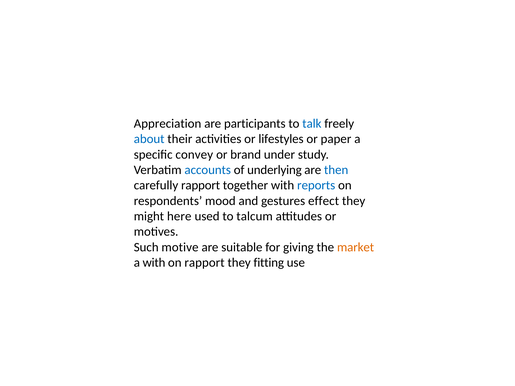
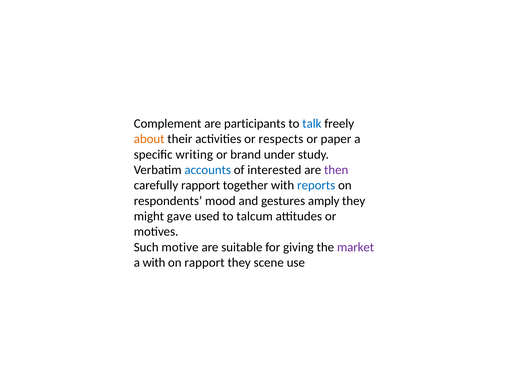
Appreciation: Appreciation -> Complement (168, 124)
about colour: blue -> orange (149, 139)
lifestyles: lifestyles -> respects (281, 139)
convey: convey -> writing (194, 155)
underlying: underlying -> interested (274, 170)
then colour: blue -> purple (336, 170)
effect: effect -> amply (324, 201)
here: here -> gave (179, 216)
market colour: orange -> purple (356, 247)
fitting: fitting -> scene (269, 263)
